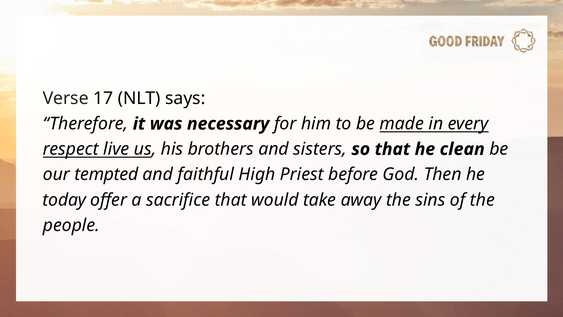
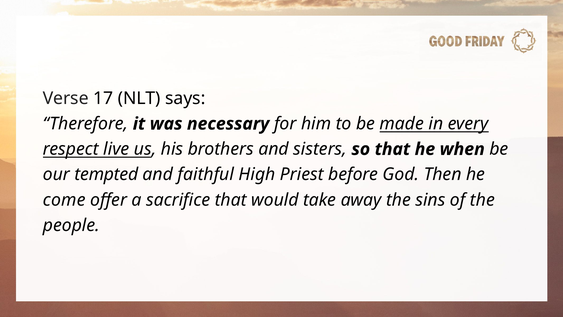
clean: clean -> when (462, 149)
today: today -> come (64, 200)
